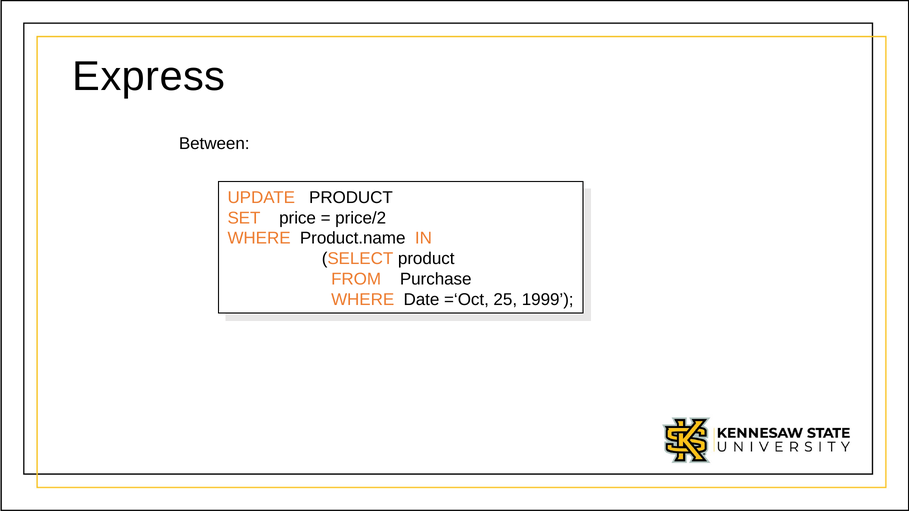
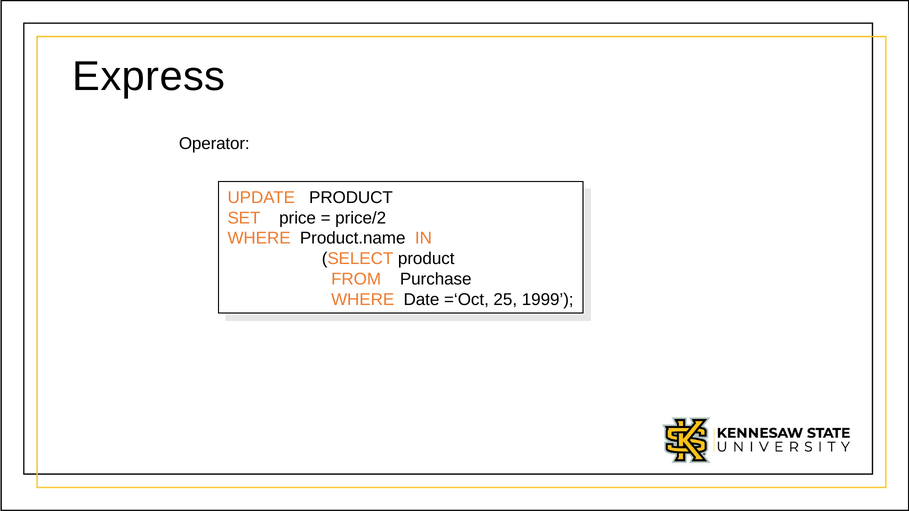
Between: Between -> Operator (214, 144)
